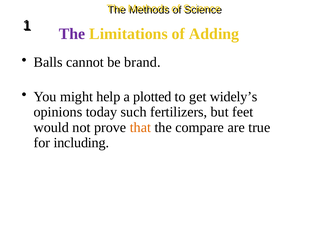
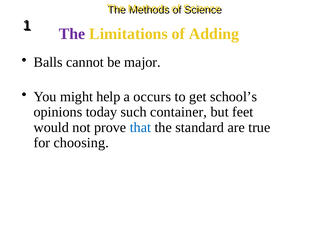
brand: brand -> major (142, 62)
plotted: plotted -> occurs (152, 97)
widely’s: widely’s -> school’s (234, 97)
fertilizers: fertilizers -> container (179, 112)
that colour: orange -> blue (140, 127)
compare: compare -> standard (200, 127)
including: including -> choosing (81, 142)
